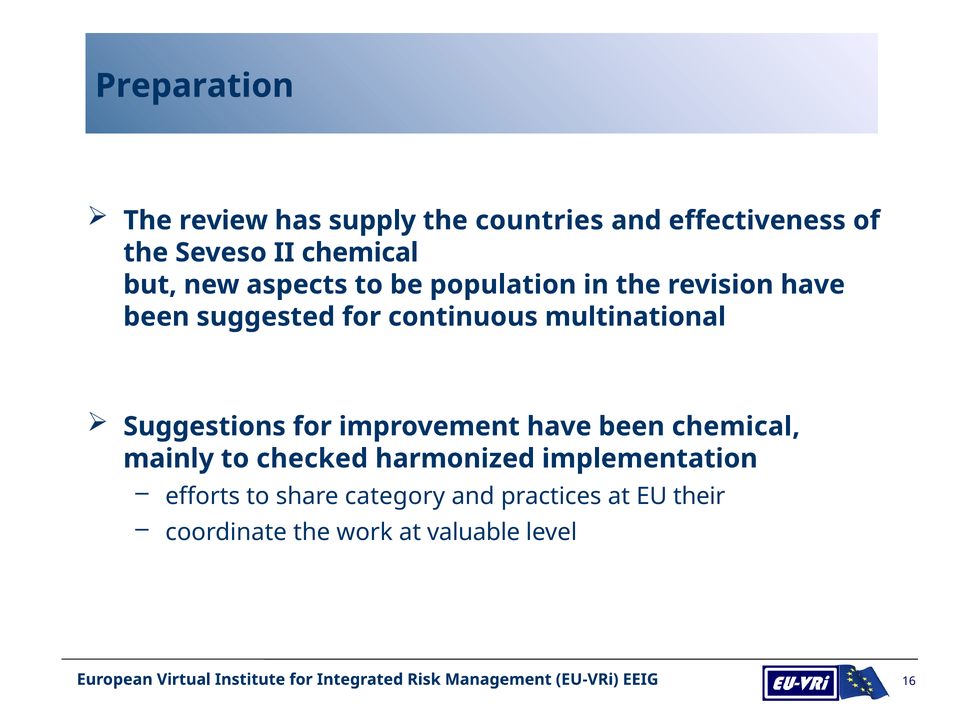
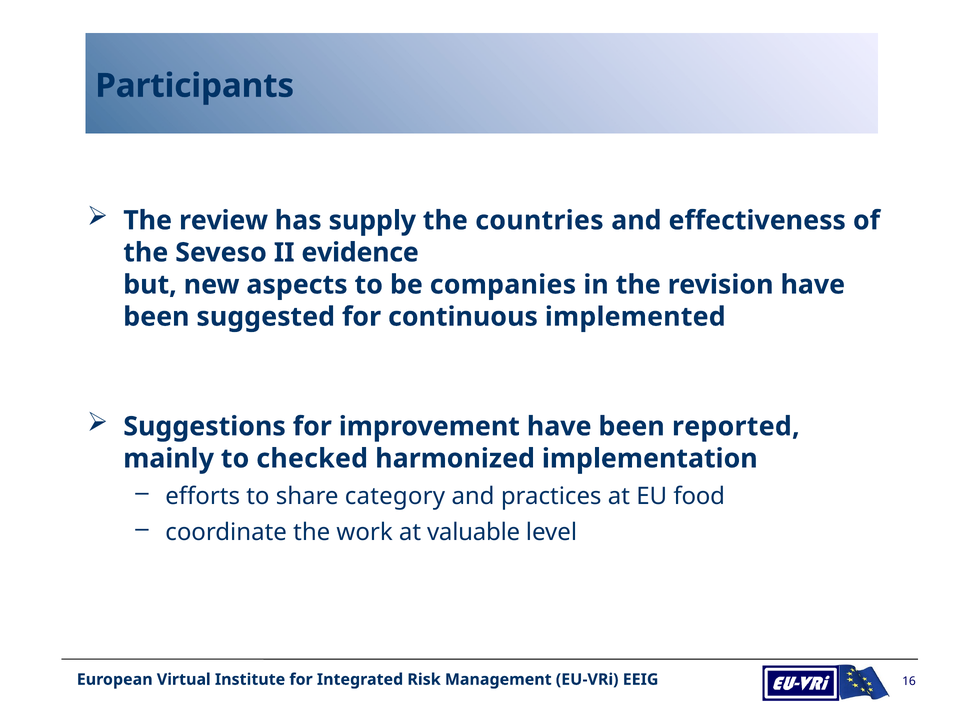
Preparation: Preparation -> Participants (195, 86)
II chemical: chemical -> evidence (360, 252)
population: population -> companies (503, 285)
multinational: multinational -> implemented (635, 317)
been chemical: chemical -> reported (736, 426)
their: their -> food (699, 496)
